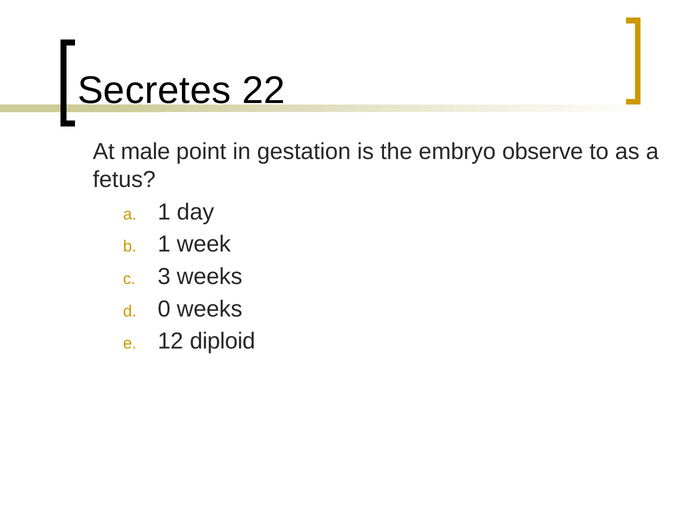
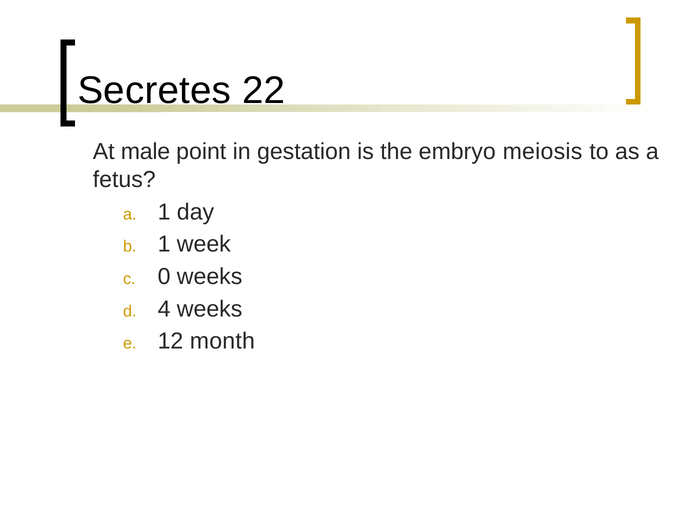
observe: observe -> meiosis (542, 152)
3: 3 -> 0 (164, 276)
0: 0 -> 4 (164, 309)
diploid: diploid -> month (222, 341)
